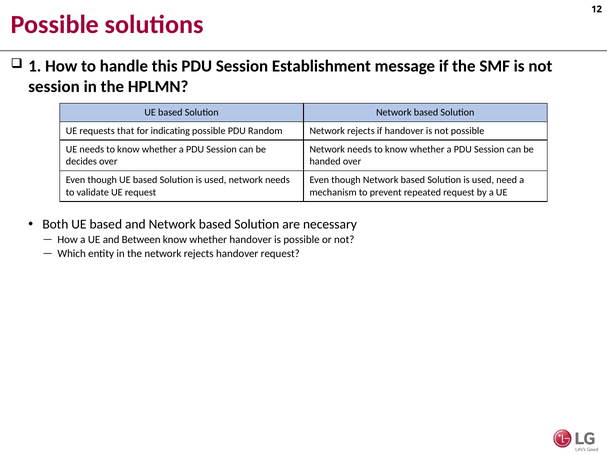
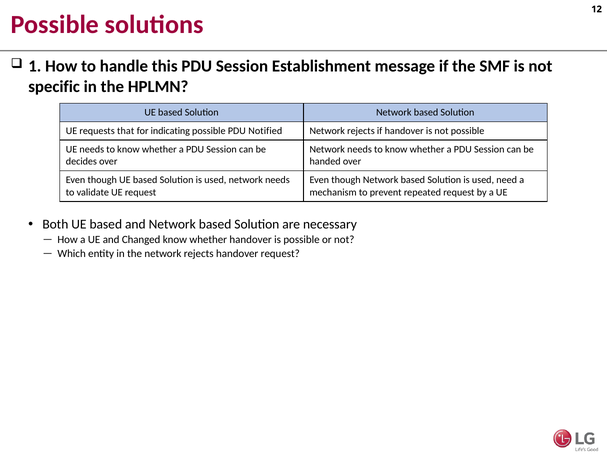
session: session -> specific (54, 87)
Random: Random -> Notified (265, 131)
Between: Between -> Changed (141, 240)
